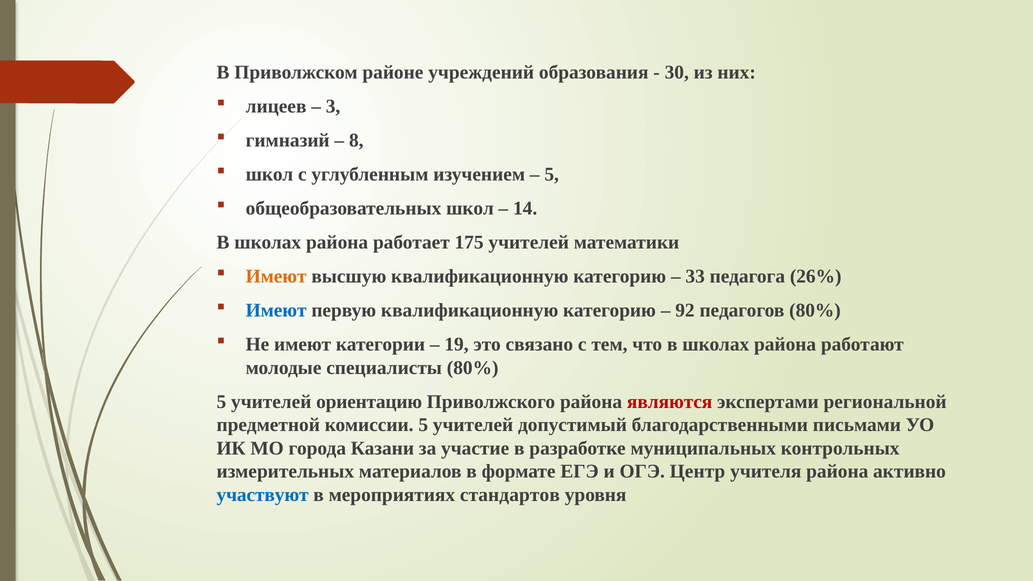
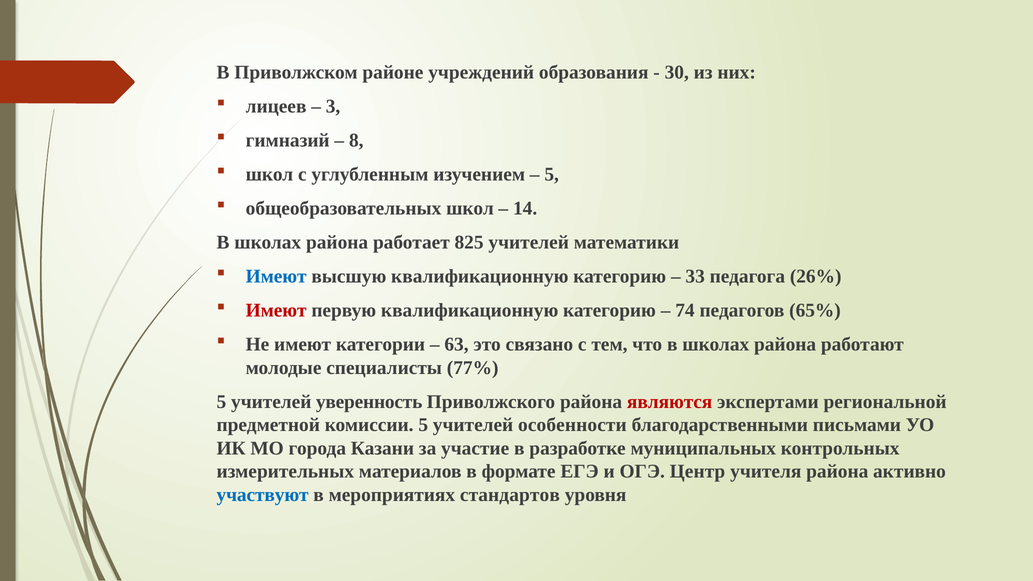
175: 175 -> 825 (469, 243)
Имеют colour: orange -> blue (276, 277)
Имеют colour: blue -> red (276, 311)
92: 92 -> 74 (685, 311)
педагогов 80%: 80% -> 65% (815, 311)
19: 19 -> 63 (457, 345)
специалисты 80%: 80% -> 77% (473, 368)
ориентацию: ориентацию -> уверенность (369, 402)
допустимый: допустимый -> особенности (572, 425)
